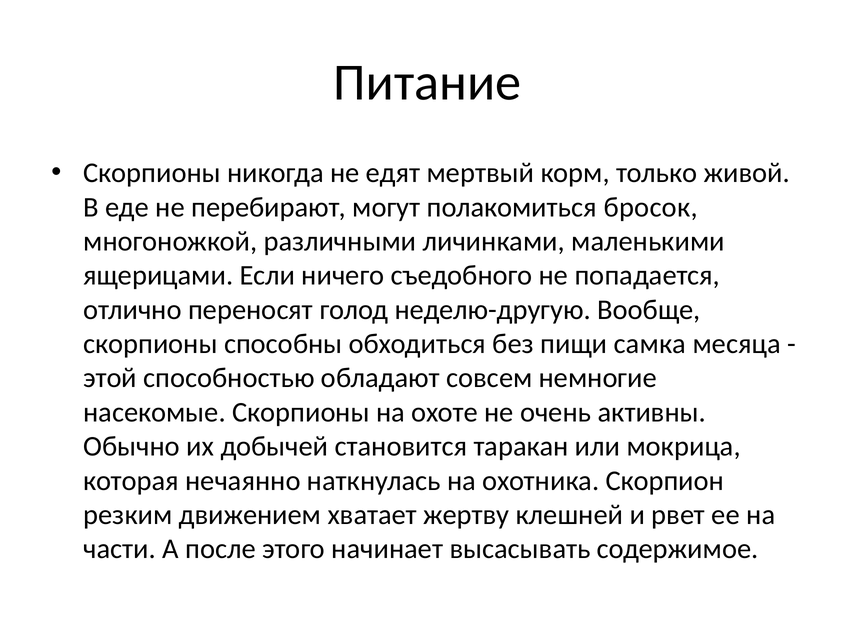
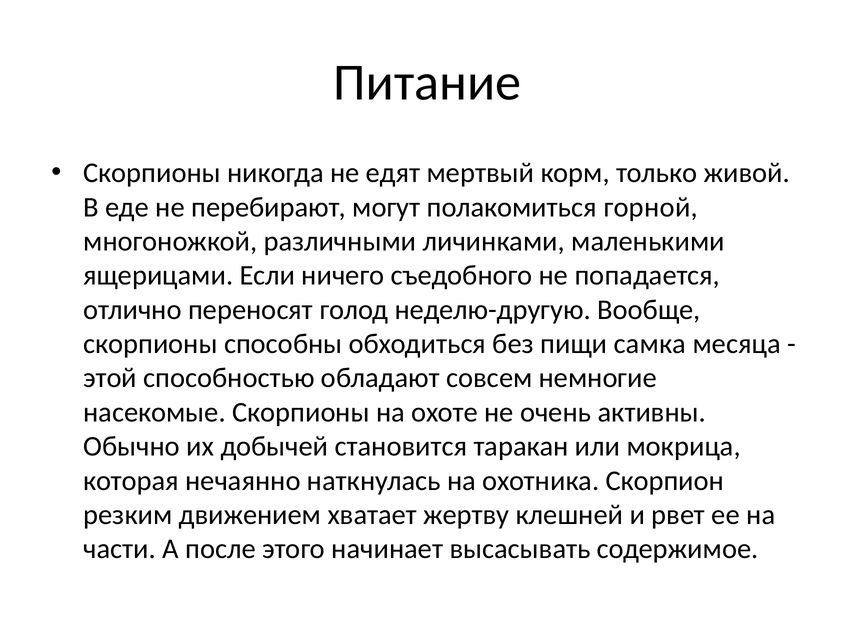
бросок: бросок -> горной (651, 207)
